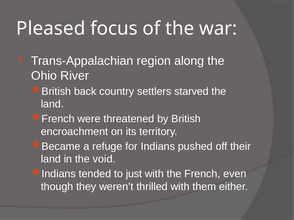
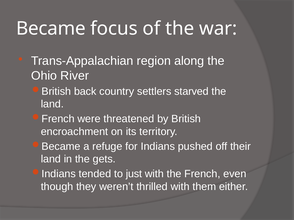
Pleased: Pleased -> Became (51, 29)
void: void -> gets (104, 159)
